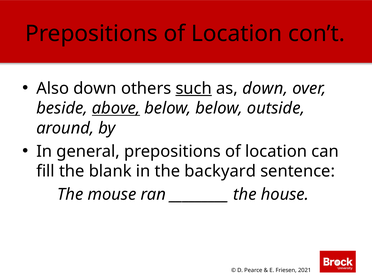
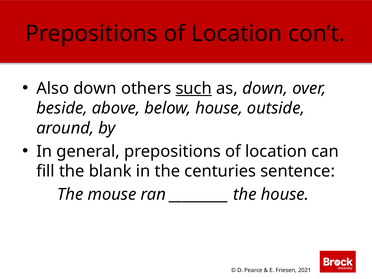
above underline: present -> none (116, 108)
below below: below -> house (219, 108)
backyard: backyard -> centuries (220, 171)
